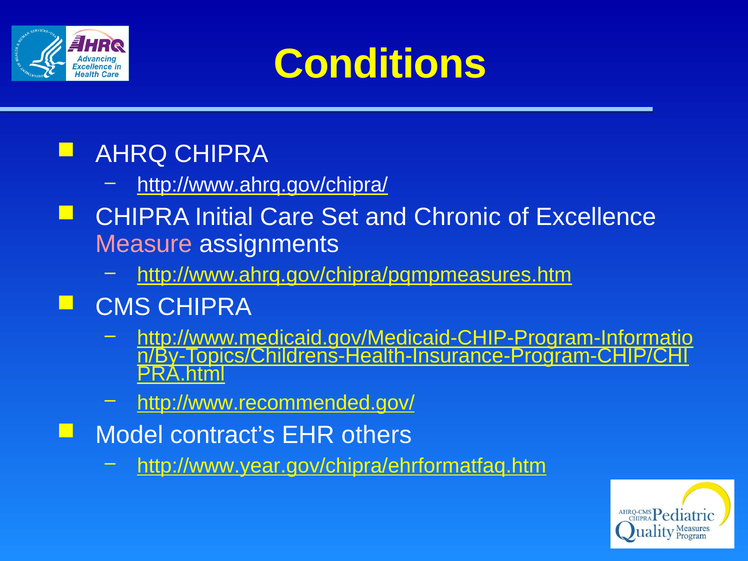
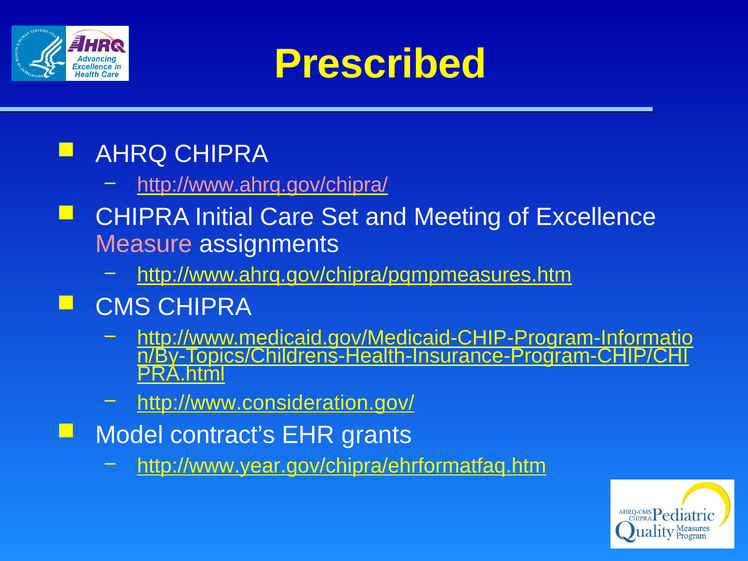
Conditions: Conditions -> Prescribed (380, 64)
http://www.ahrq.gov/chipra/ colour: white -> pink (262, 185)
Chronic: Chronic -> Meeting (458, 217)
http://www.recommended.gov/: http://www.recommended.gov/ -> http://www.consideration.gov/ (276, 403)
others: others -> grants (377, 435)
